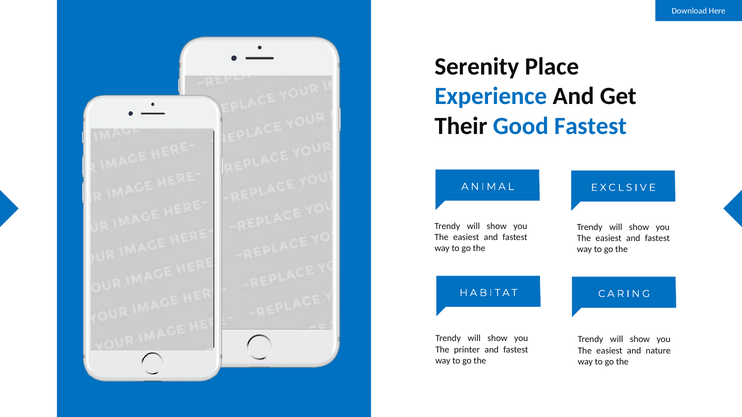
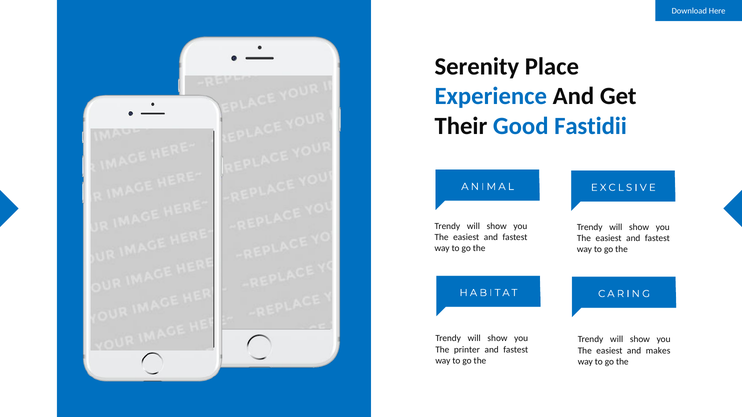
Good Fastest: Fastest -> Fastidii (590, 126)
nature: nature -> makes (658, 351)
